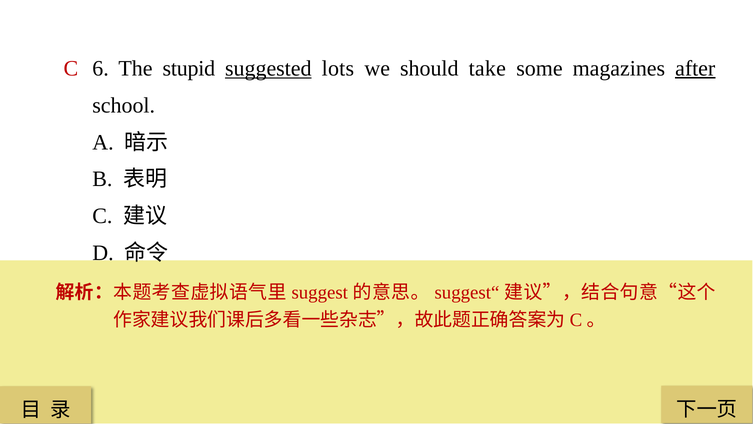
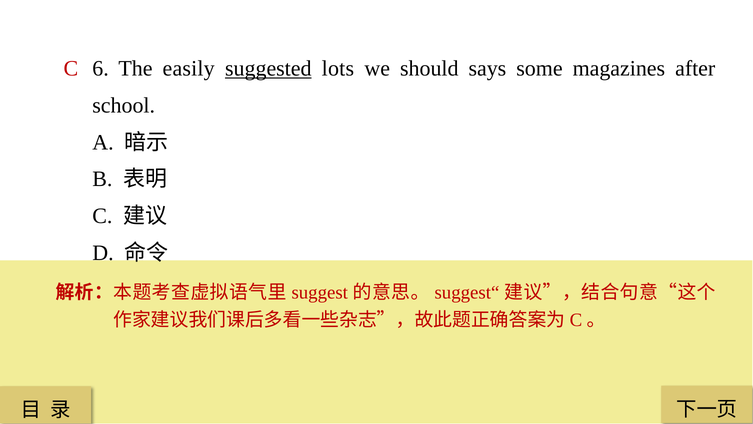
stupid: stupid -> easily (189, 68)
take: take -> says (487, 68)
after underline: present -> none (695, 68)
